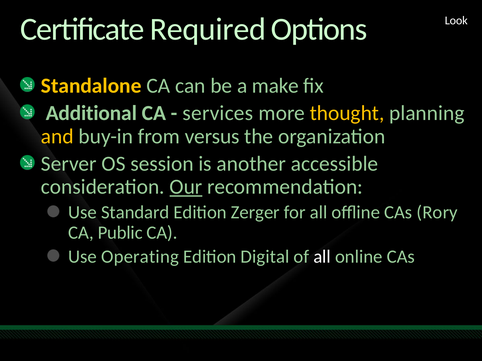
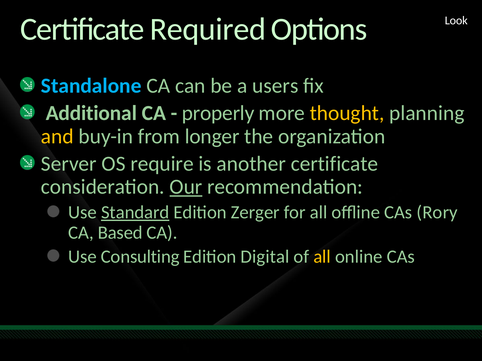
Standalone colour: yellow -> light blue (91, 86)
make: make -> users (275, 86)
services: services -> properly (218, 113)
versus: versus -> longer (212, 137)
session: session -> require (162, 164)
another accessible: accessible -> certificate (335, 164)
Standard underline: none -> present (135, 213)
Public: Public -> Based (120, 233)
Operating: Operating -> Consulting (140, 257)
all colour: white -> yellow (322, 257)
